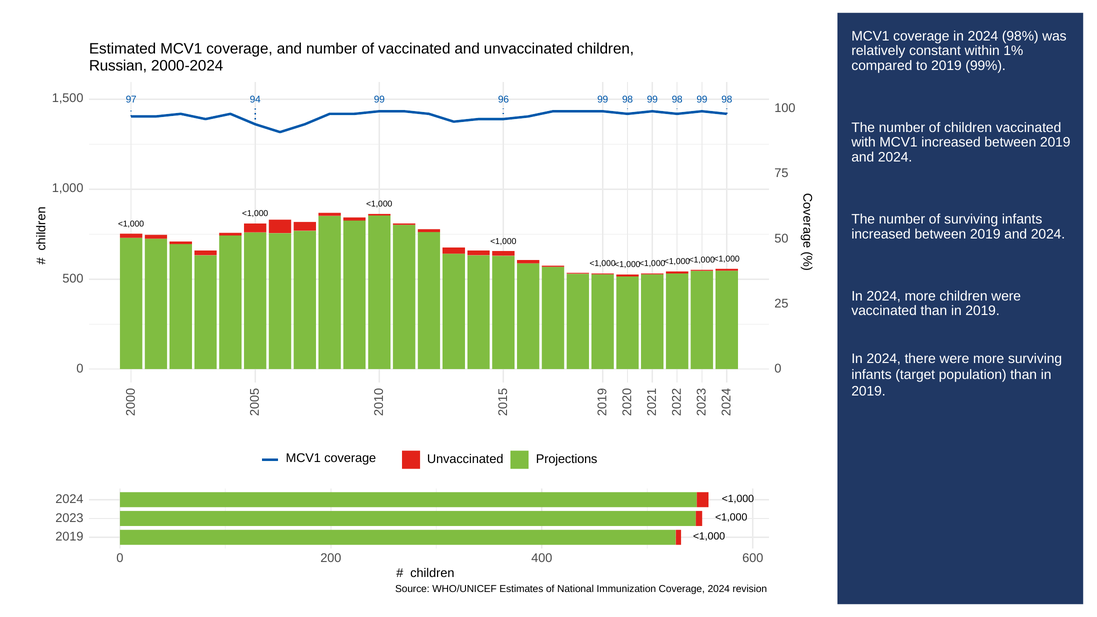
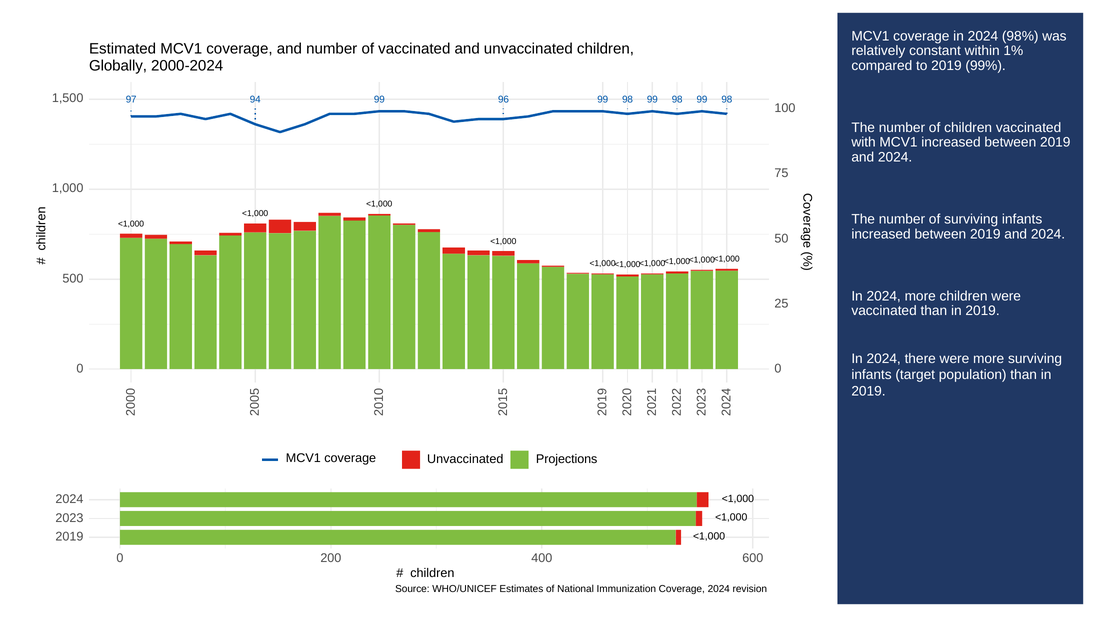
Russian: Russian -> Globally (118, 66)
